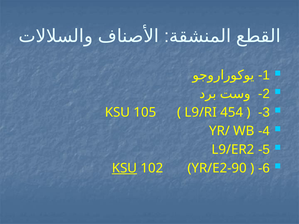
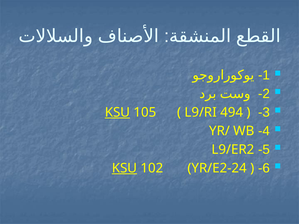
KSU underline: none -> present (117, 112)
454: 454 -> 494 (232, 112)
YR/E2-90: YR/E2-90 -> YR/E2-24 (217, 168)
